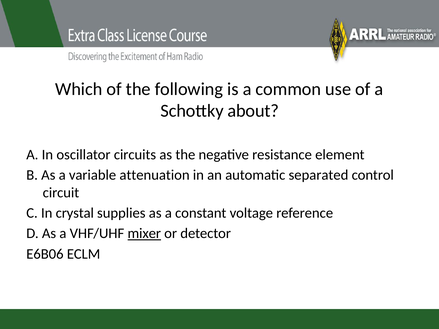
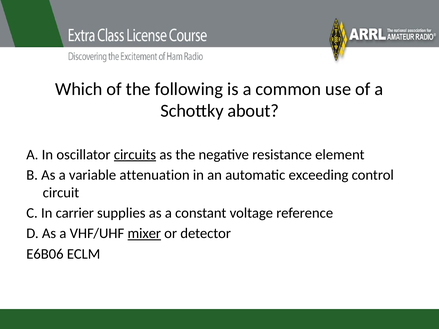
circuits underline: none -> present (135, 155)
separated: separated -> exceeding (318, 175)
crystal: crystal -> carrier (75, 213)
